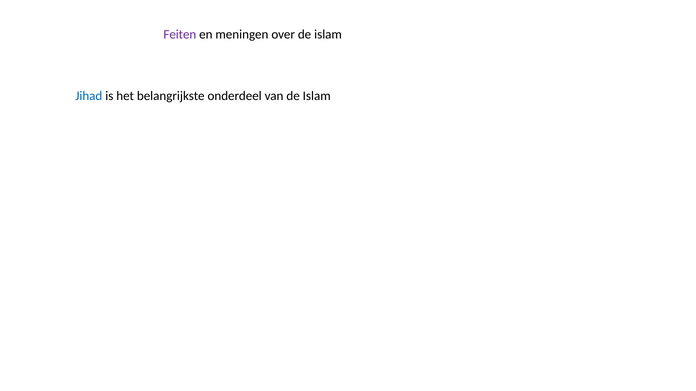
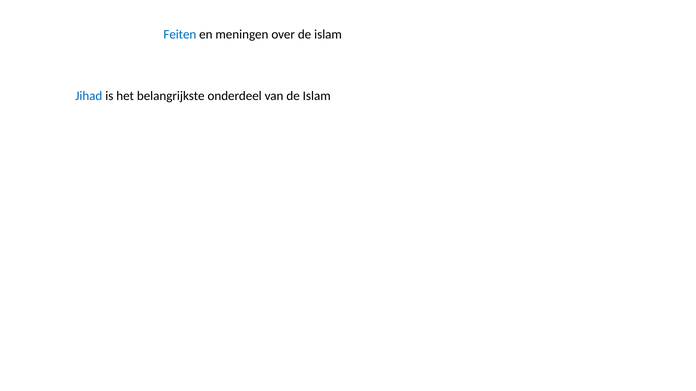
Feiten colour: purple -> blue (180, 34)
